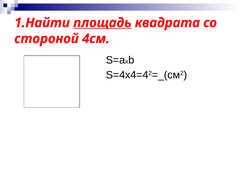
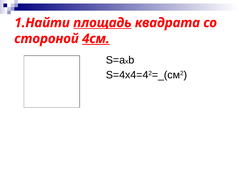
4см underline: none -> present (96, 39)
